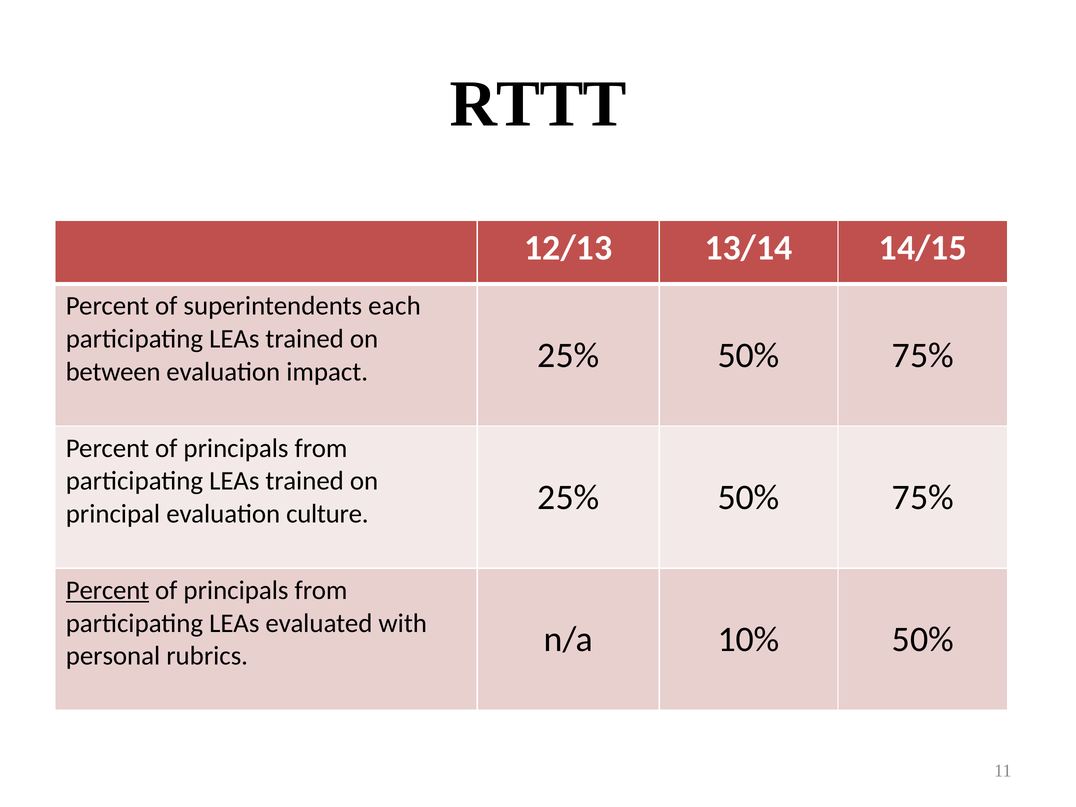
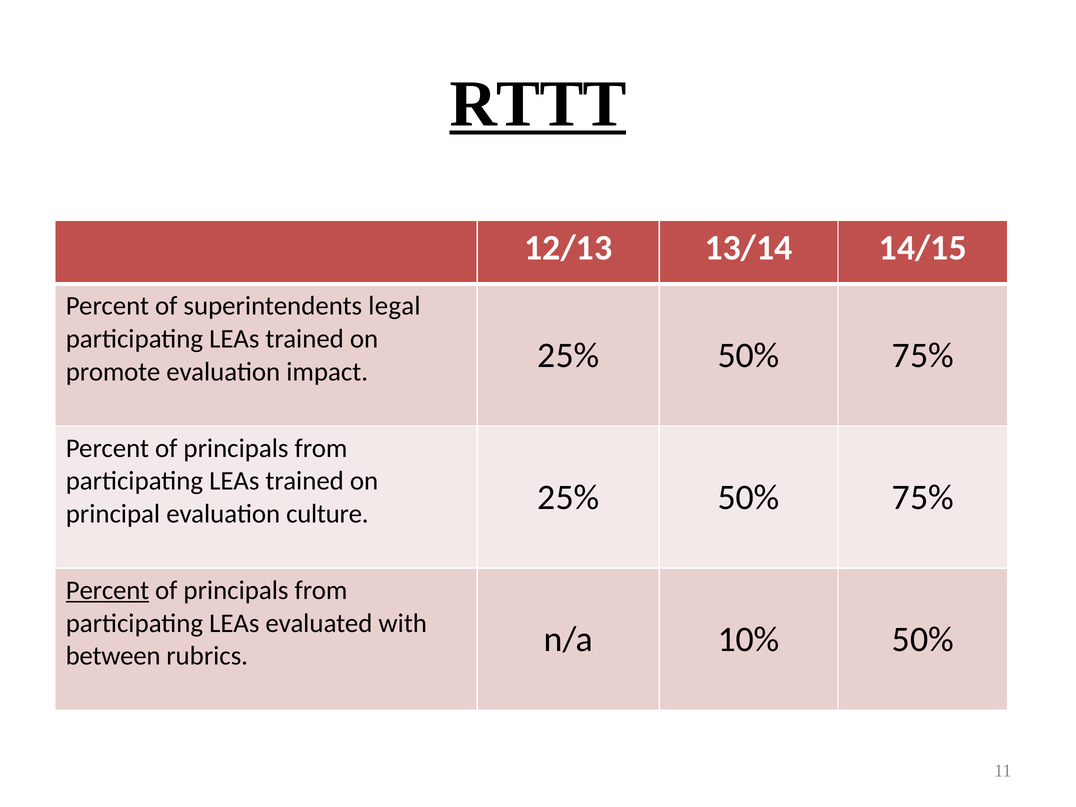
RTTT underline: none -> present (538, 104)
each: each -> legal (394, 306)
between: between -> promote (113, 372)
personal: personal -> between (113, 656)
